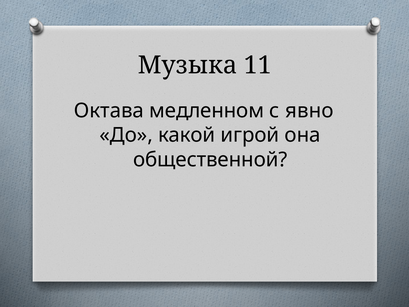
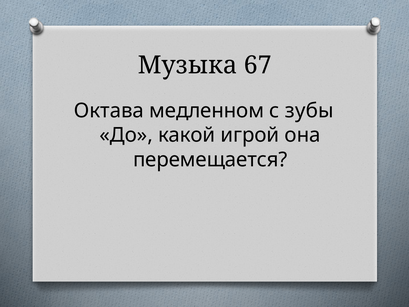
11: 11 -> 67 (258, 65)
явно: явно -> зубы (309, 111)
общественной: общественной -> перемещается (210, 160)
